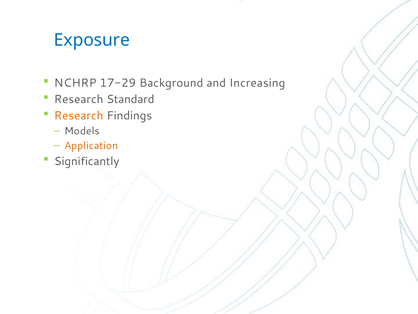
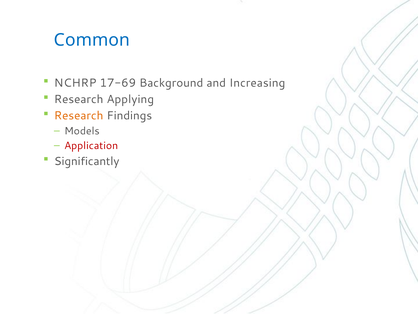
Exposure: Exposure -> Common (92, 40)
17-29: 17-29 -> 17-69 (118, 83)
Standard: Standard -> Applying (130, 99)
Application colour: orange -> red (91, 145)
